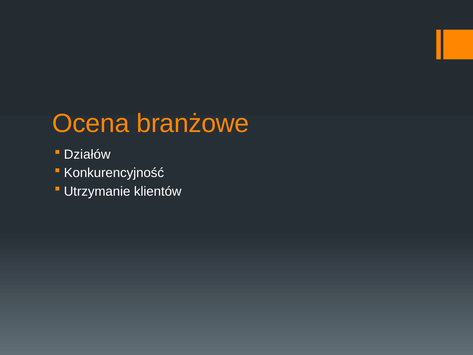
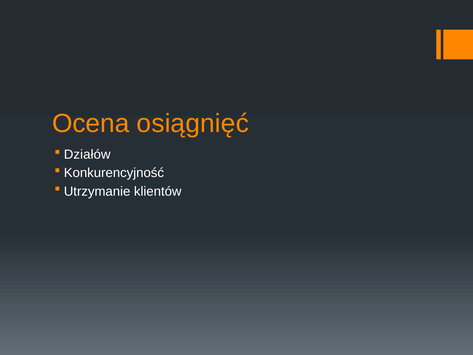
branżowe: branżowe -> osiągnięć (193, 123)
